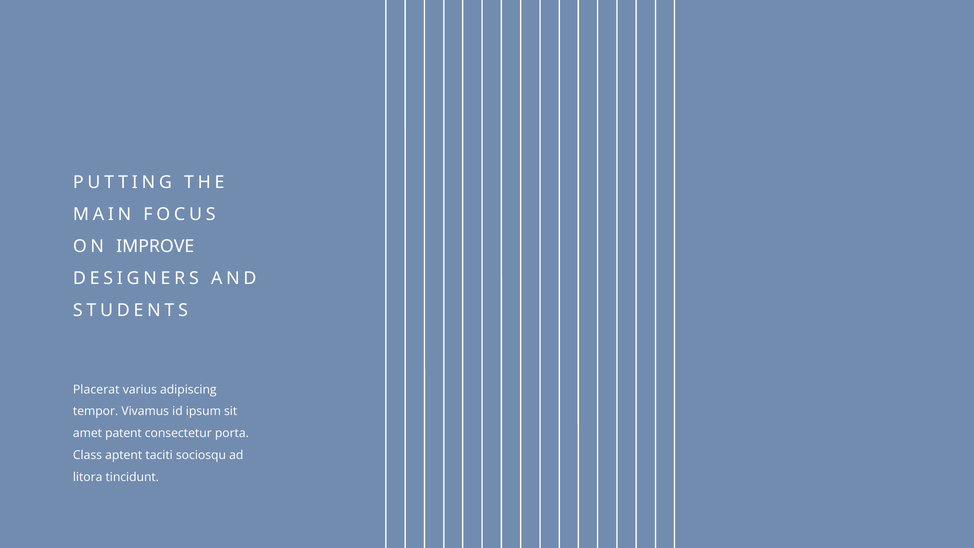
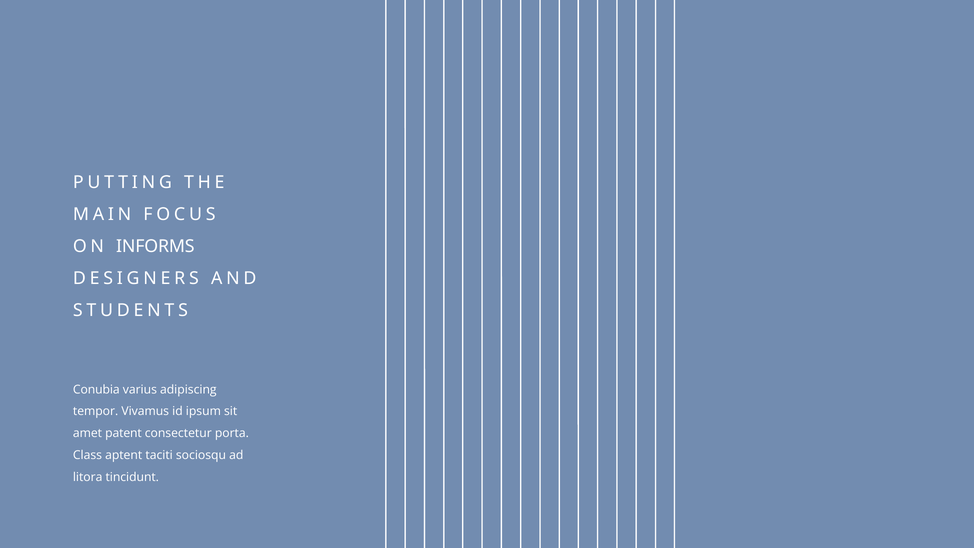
IMPROVE: IMPROVE -> INFORMS (155, 246)
Placerat: Placerat -> Conubia (96, 389)
